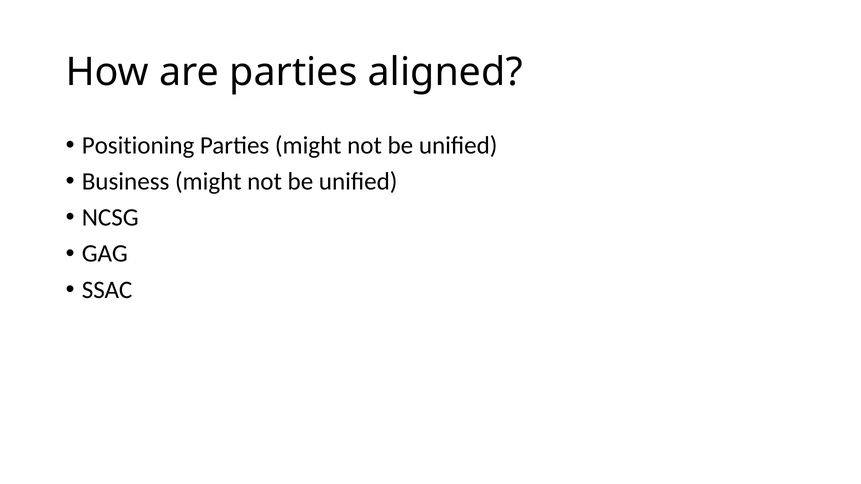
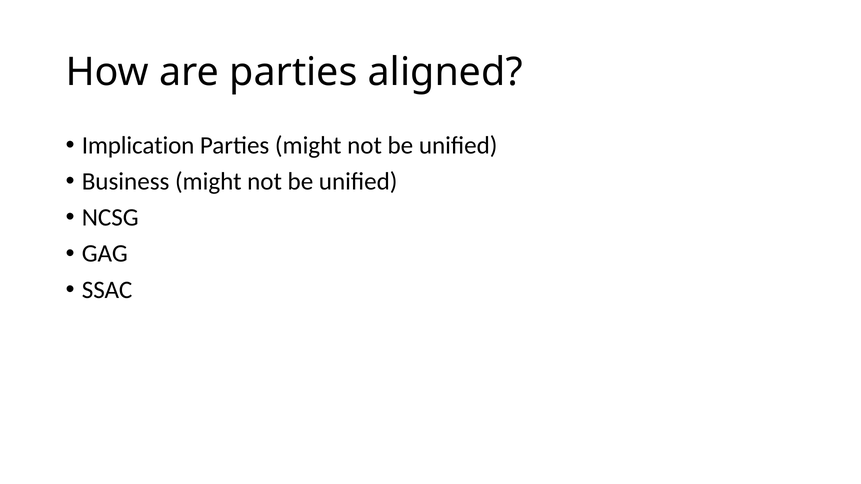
Positioning: Positioning -> Implication (138, 146)
